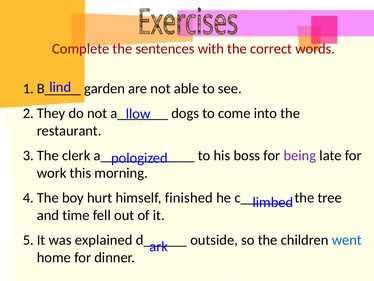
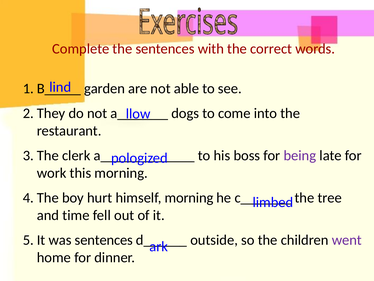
himself finished: finished -> morning (189, 197)
was explained: explained -> sentences (104, 240)
went colour: blue -> purple (347, 240)
